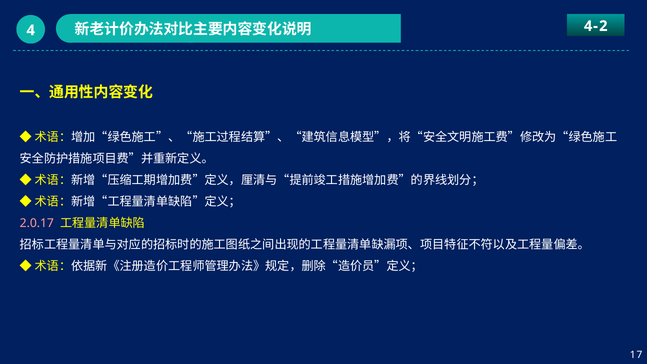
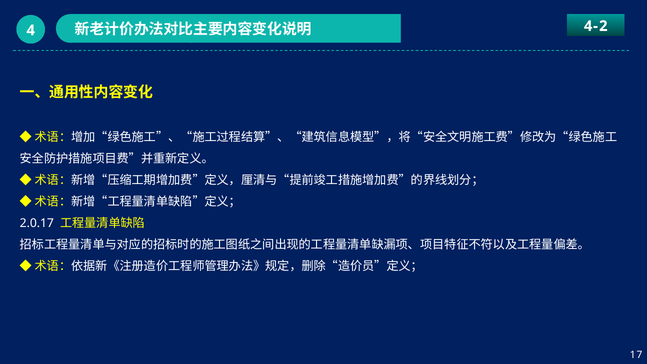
2.0.17 colour: pink -> white (37, 223)
